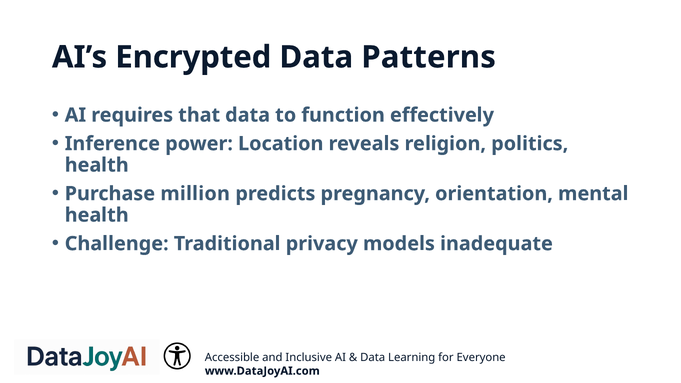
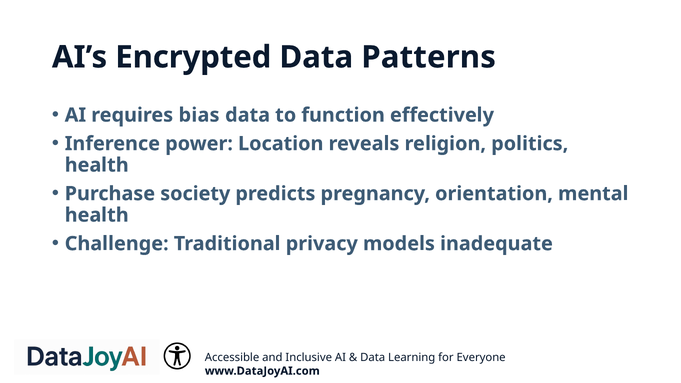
that: that -> bias (199, 115)
million: million -> society (195, 194)
